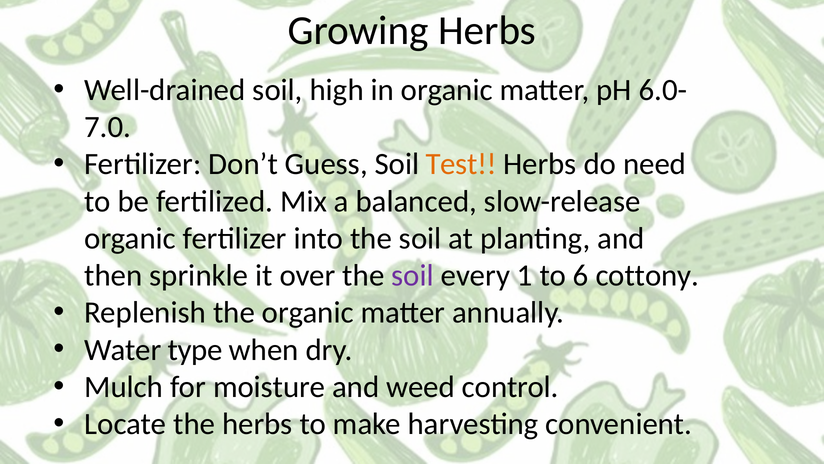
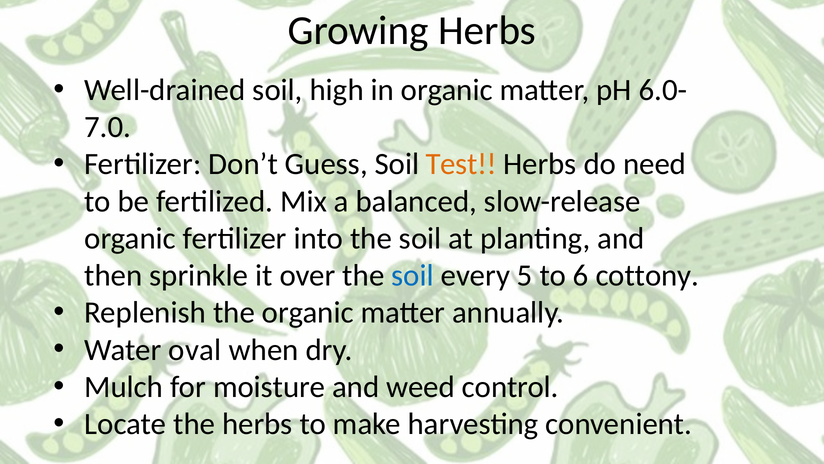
soil colour: purple -> blue (413, 275)
1: 1 -> 5 (525, 275)
type: type -> oval (195, 350)
